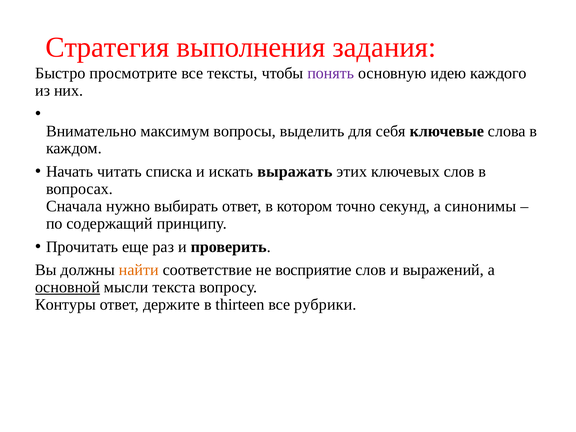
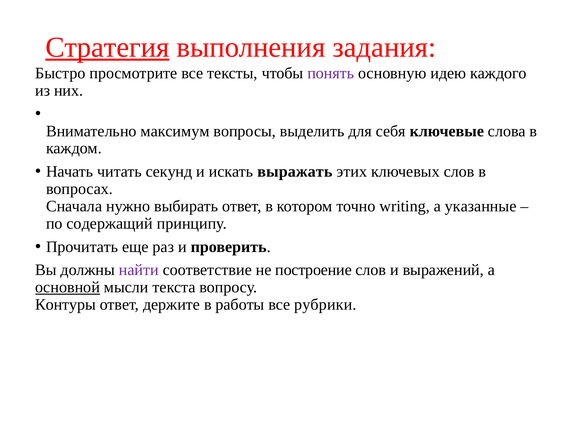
Стратегия underline: none -> present (107, 47)
списка: списка -> секунд (169, 172)
секунд: секунд -> writing (405, 206)
синонимы: синонимы -> указанные (481, 206)
найти colour: orange -> purple (139, 270)
восприятие: восприятие -> построение (314, 270)
thirteen: thirteen -> работы (240, 305)
